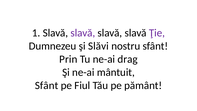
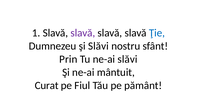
Ţie colour: purple -> blue (157, 33)
ne-ai drag: drag -> slăvi (128, 59)
Sfânt: Sfânt -> Curat (47, 85)
